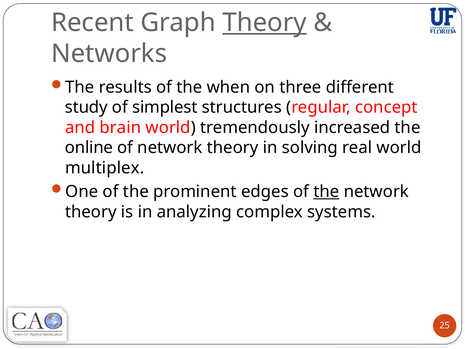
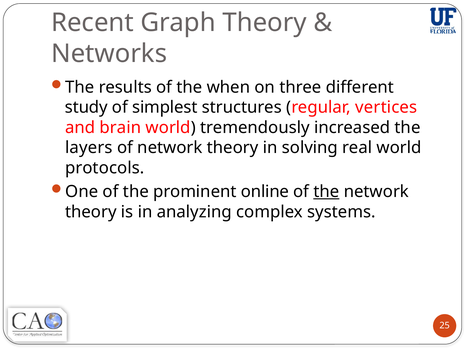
Theory underline: present -> none (265, 23)
concept: concept -> vertices (386, 107)
online: online -> layers (89, 148)
multiplex: multiplex -> protocols (105, 168)
edges: edges -> online (265, 192)
